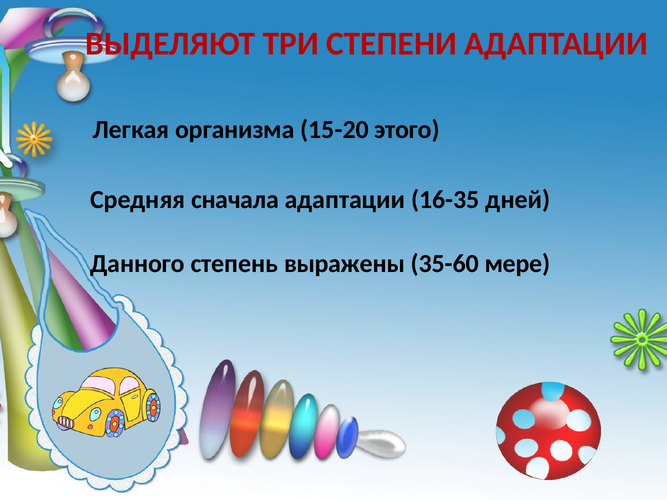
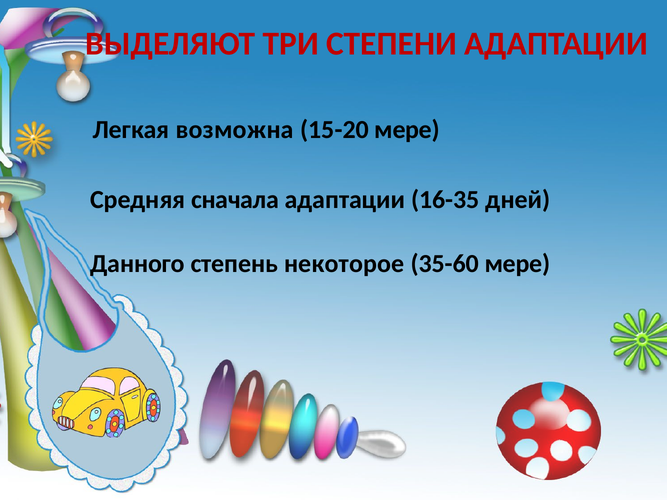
организма: организма -> возможна (235, 130)
15-20 этого: этого -> мере (407, 130)
выражены: выражены -> некоторое (344, 264)
